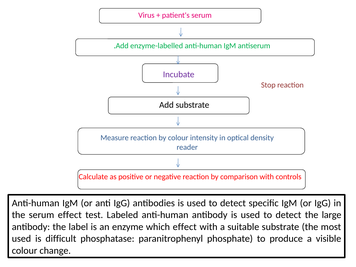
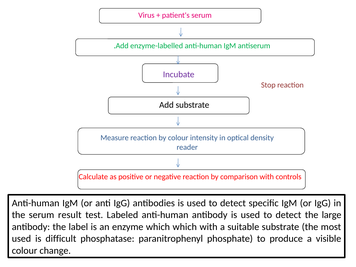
serum effect: effect -> result (70, 215)
which effect: effect -> which (185, 227)
